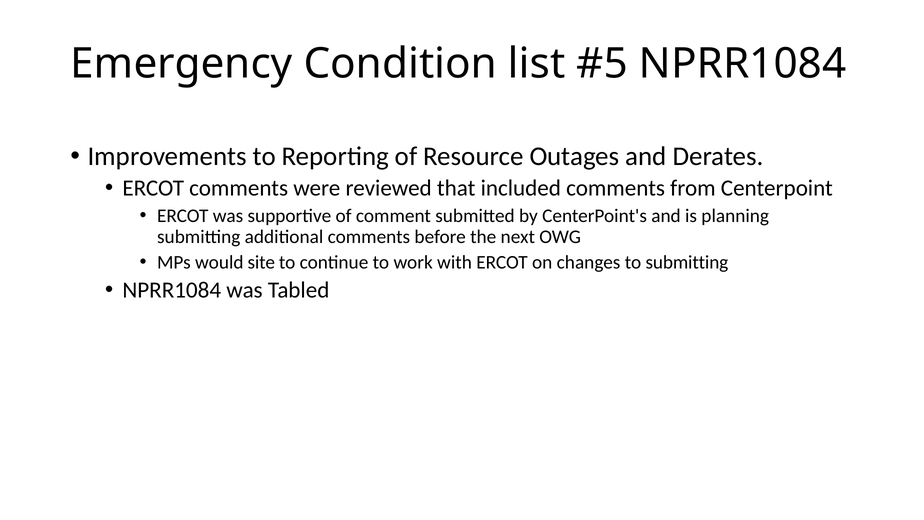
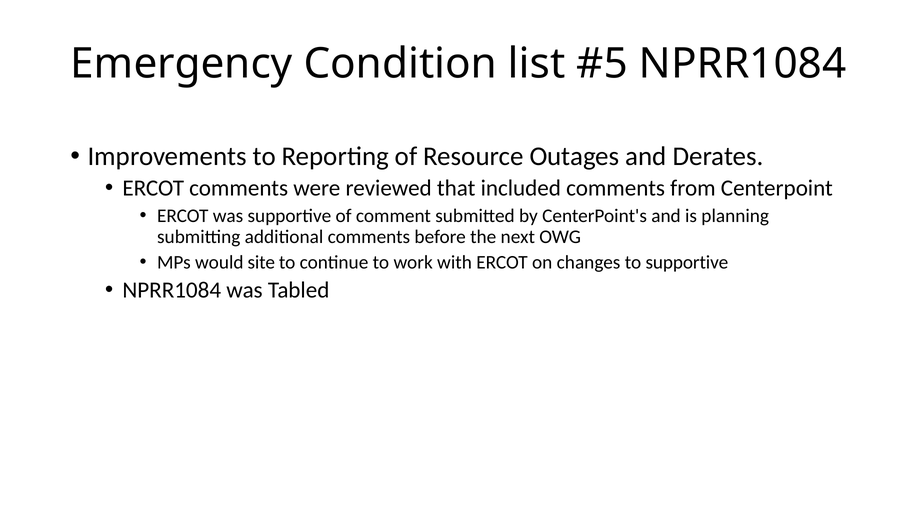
to submitting: submitting -> supportive (687, 262)
